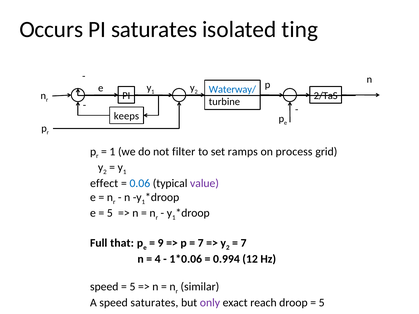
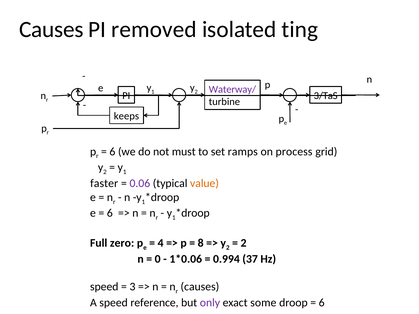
Occurs: Occurs -> Causes (51, 30)
PI saturates: saturates -> removed (154, 30)
Waterway/ colour: blue -> purple (232, 89)
2/TaS: 2/TaS -> 3/TaS (326, 96)
1: 1 -> 6 (112, 152)
filter: filter -> must (184, 152)
effect: effect -> faster (104, 183)
0.06 colour: blue -> purple (140, 183)
value colour: purple -> orange (204, 183)
5: 5 -> 6 (110, 213)
that: that -> zero (122, 243)
9: 9 -> 4 (161, 243)
7: 7 -> 8 (201, 243)
7: 7 -> 2 (244, 243)
4: 4 -> 0 (158, 259)
12: 12 -> 37 (250, 259)
5: 5 -> 3 (132, 287)
similar: similar -> causes (200, 287)
speed saturates: saturates -> reference (154, 303)
reach: reach -> some (263, 303)
5: 5 -> 6 (322, 303)
